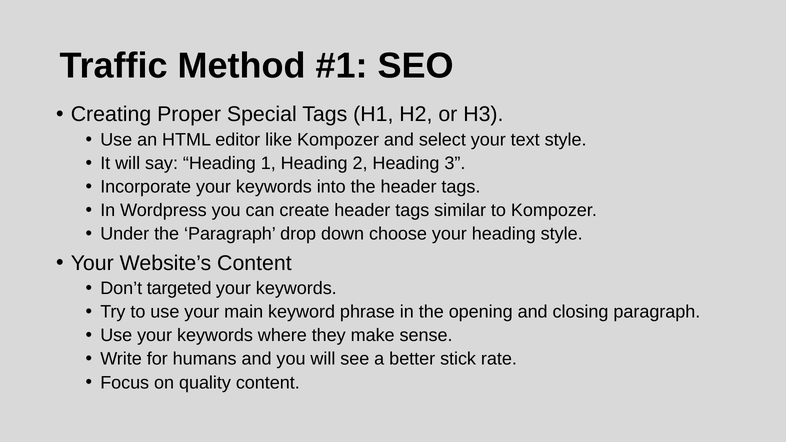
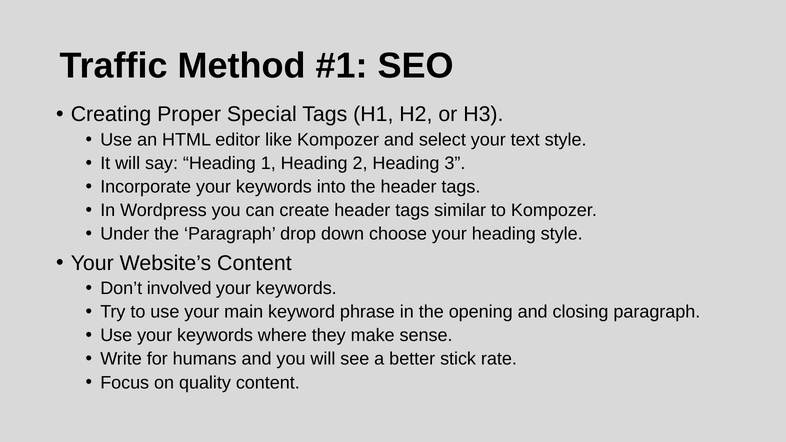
targeted: targeted -> involved (179, 289)
